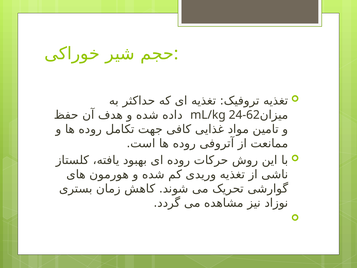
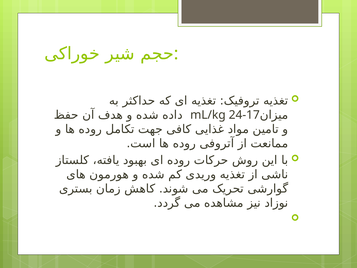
24-62: 24-62 -> 24-17 (244, 115)
